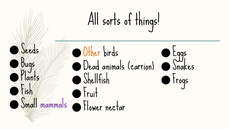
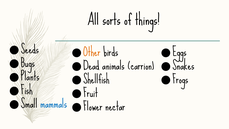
mammals colour: purple -> blue (54, 104)
